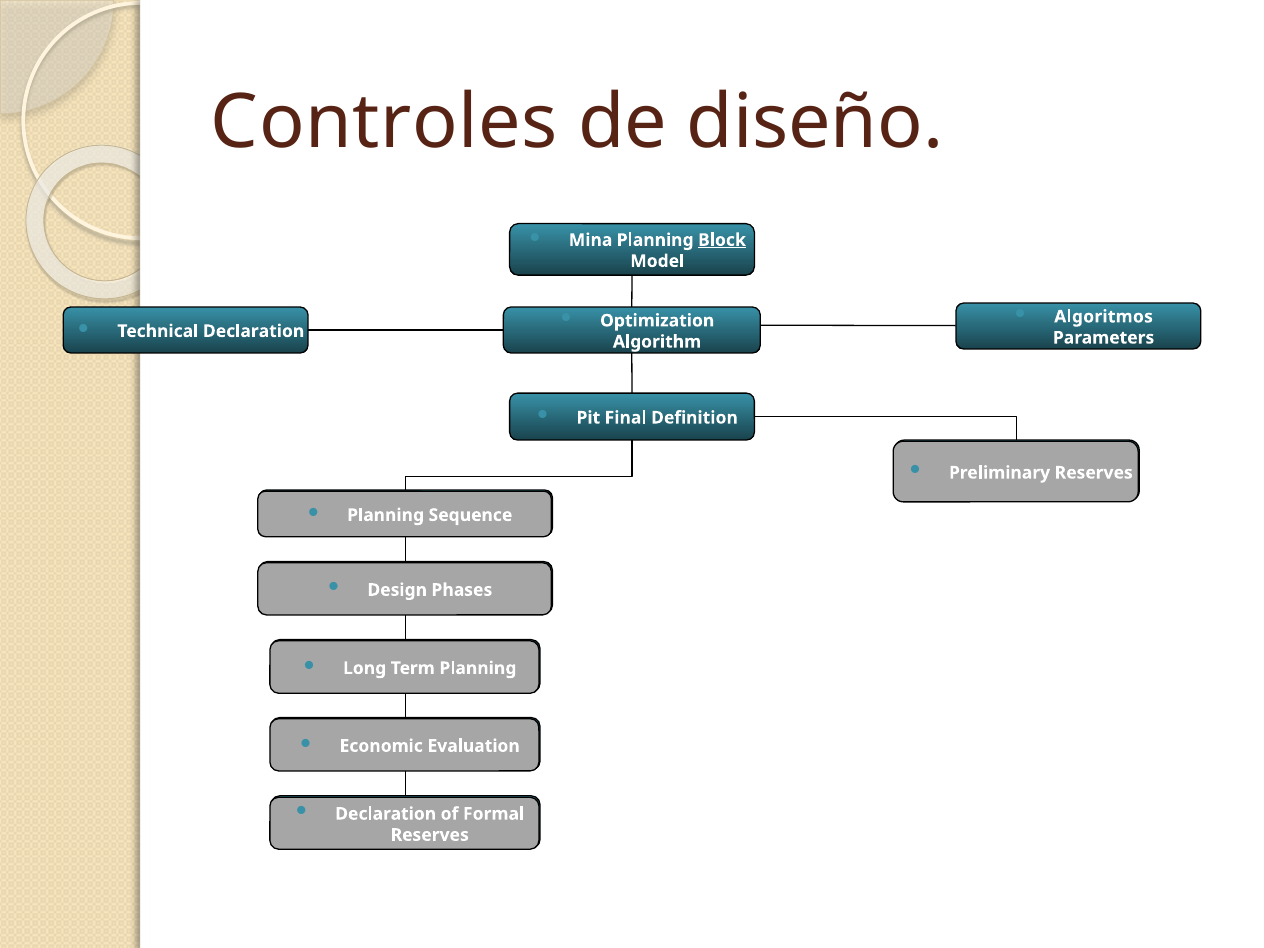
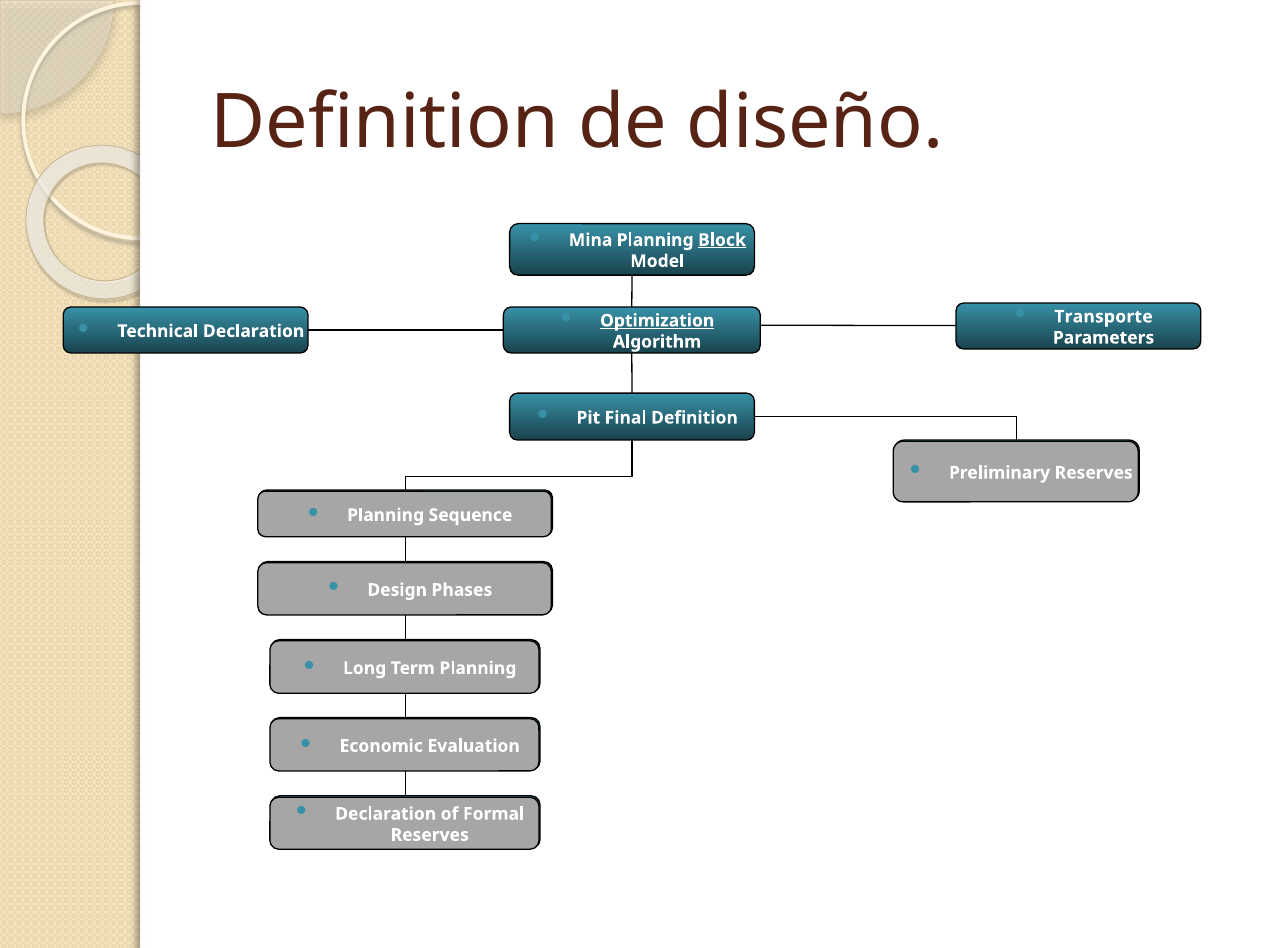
Controles: Controles -> Definition (385, 122)
Algoritmos: Algoritmos -> Transporte (1104, 317)
Optimization underline: none -> present (657, 321)
